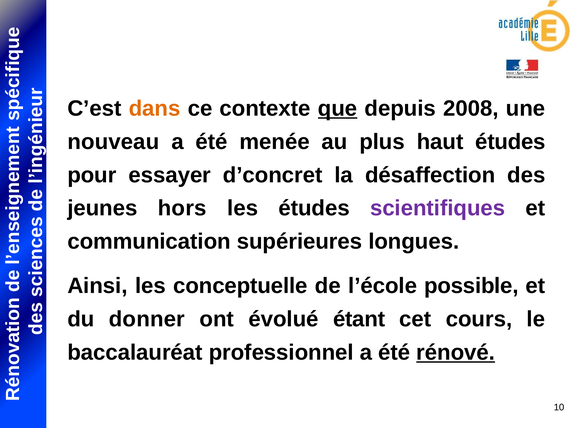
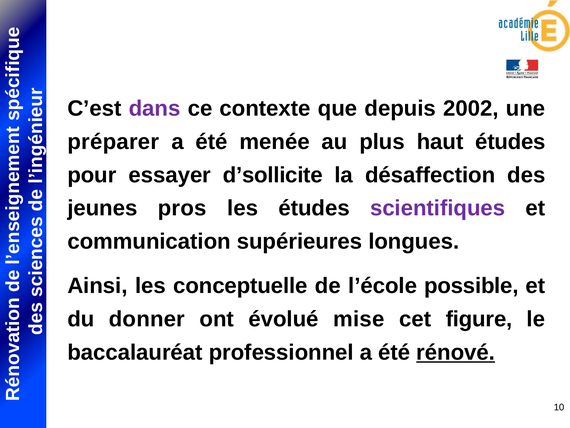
dans colour: orange -> purple (155, 108)
que underline: present -> none (338, 108)
2008: 2008 -> 2002 (471, 108)
nouveau: nouveau -> préparer (113, 142)
d’concret: d’concret -> d’sollicite (273, 175)
hors: hors -> pros (182, 208)
étant: étant -> mise (359, 319)
cours: cours -> figure (479, 319)
